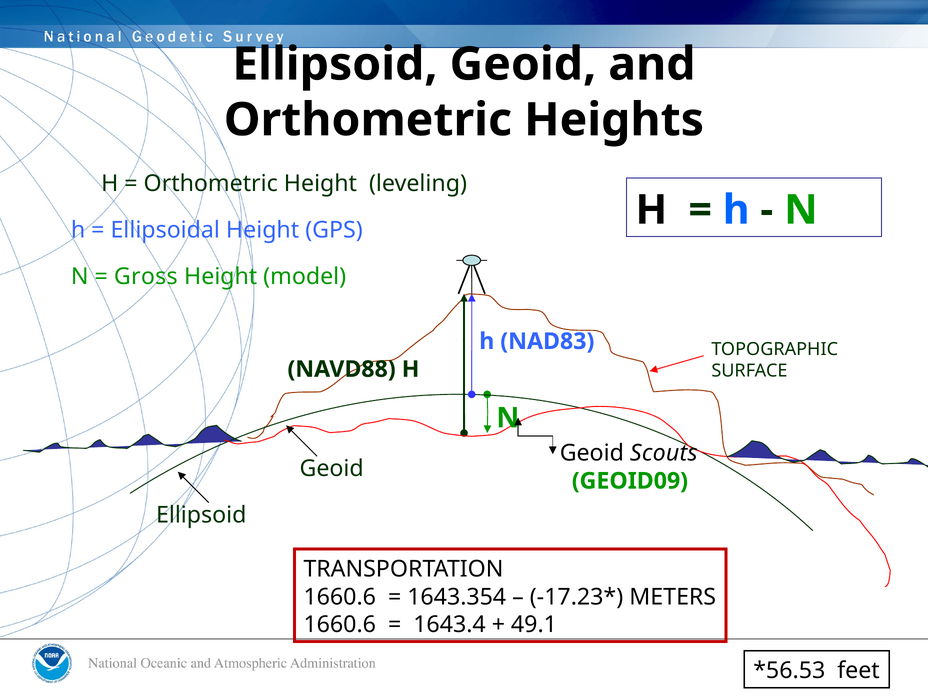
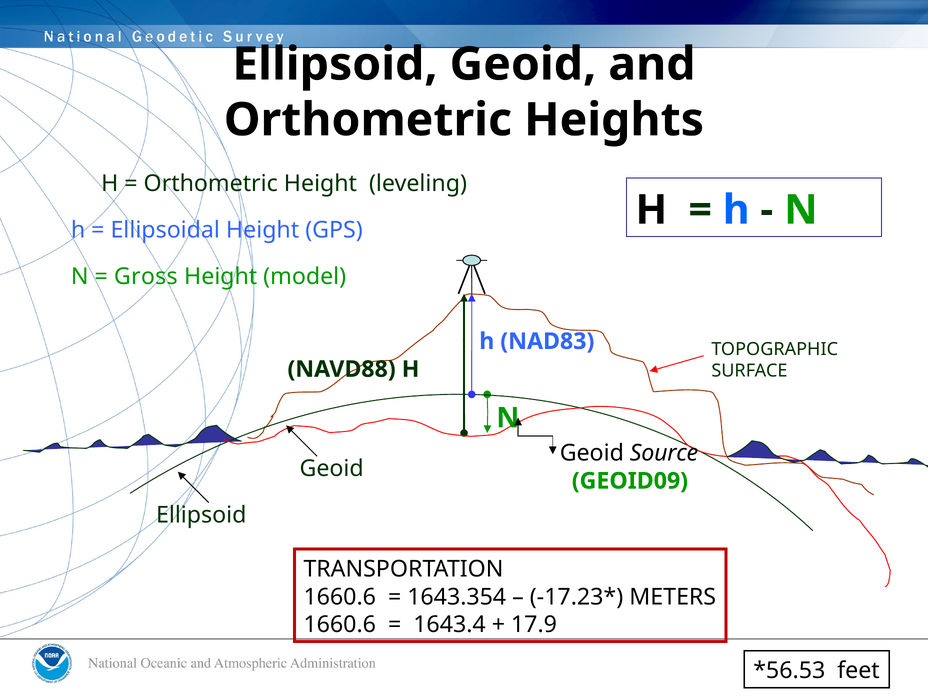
Scouts: Scouts -> Source (664, 453)
49.1: 49.1 -> 17.9 (534, 625)
